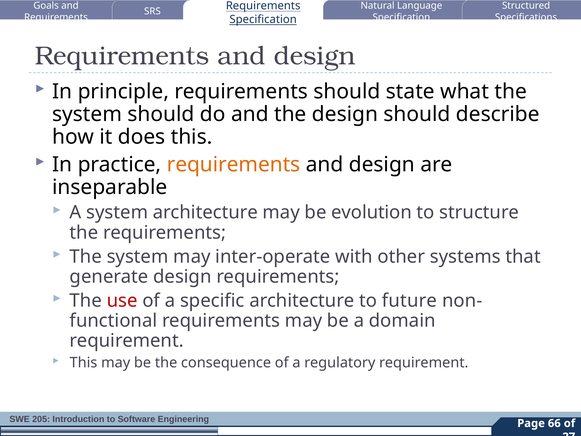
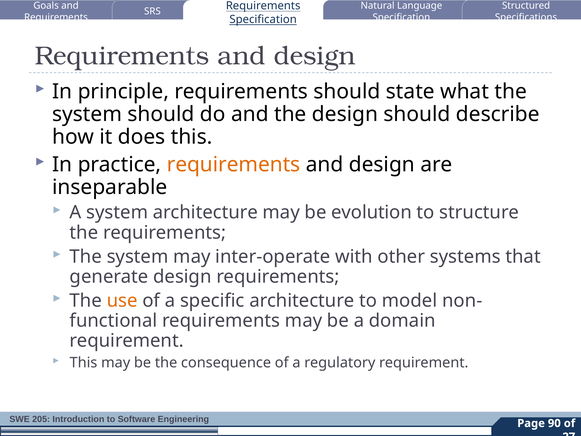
use colour: red -> orange (122, 301)
future: future -> model (410, 301)
66: 66 -> 90 (554, 423)
